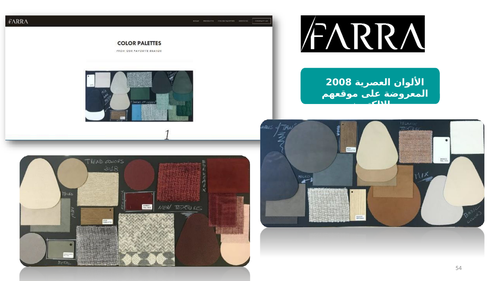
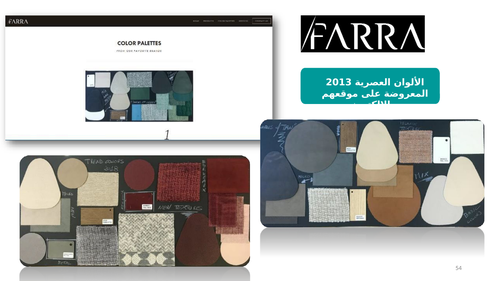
2008: 2008 -> 2013 (339, 82)
